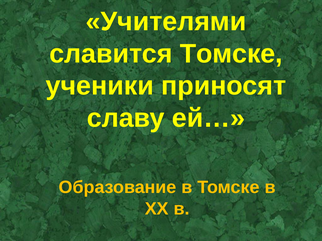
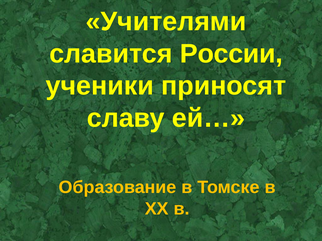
славится Томске: Томске -> России (231, 54)
